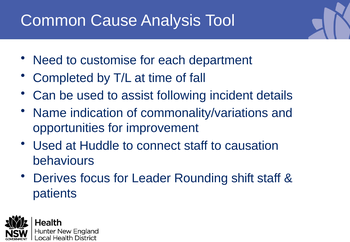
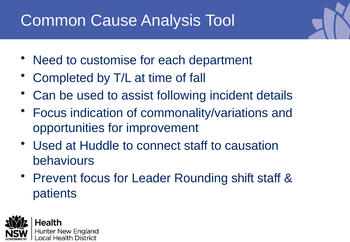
Name: Name -> Focus (50, 113)
Derives: Derives -> Prevent (55, 179)
